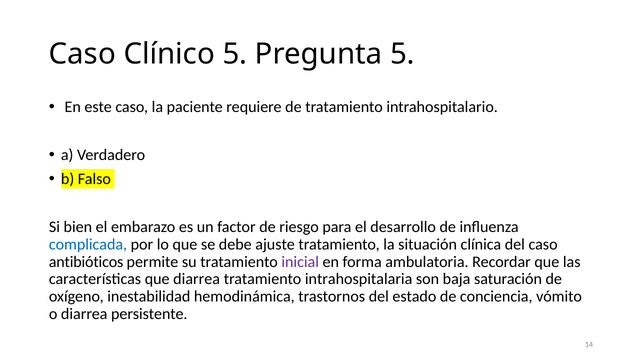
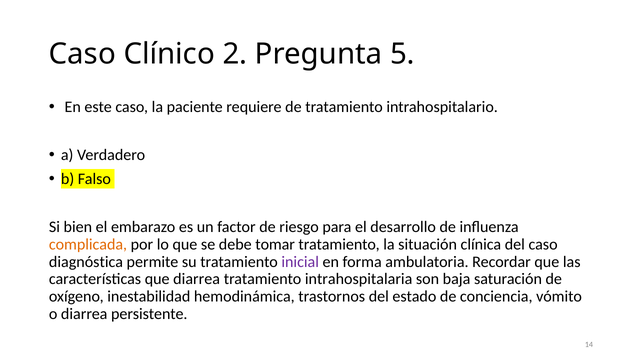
Clínico 5: 5 -> 2 (235, 54)
complicada colour: blue -> orange (88, 245)
ajuste: ajuste -> tomar (275, 245)
antibióticos: antibióticos -> diagnóstica (86, 262)
